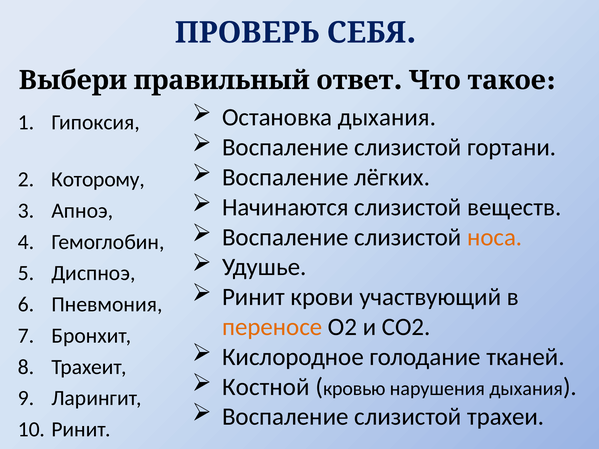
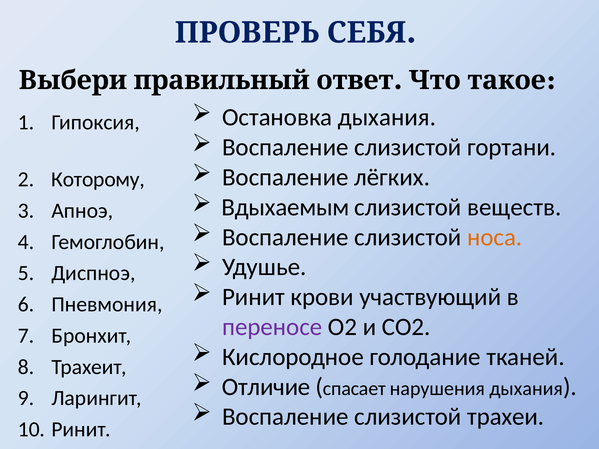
Начинаются: Начинаются -> Вдыхаемым (285, 207)
переносе colour: orange -> purple (272, 327)
Костной: Костной -> Отличие (266, 387)
кровью: кровью -> спасает (354, 389)
